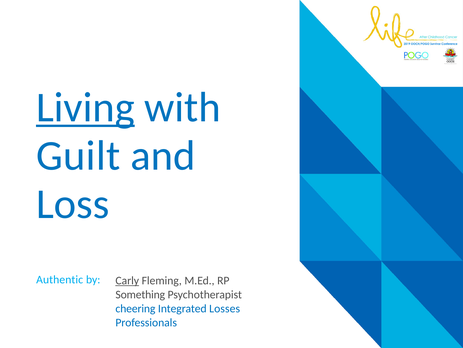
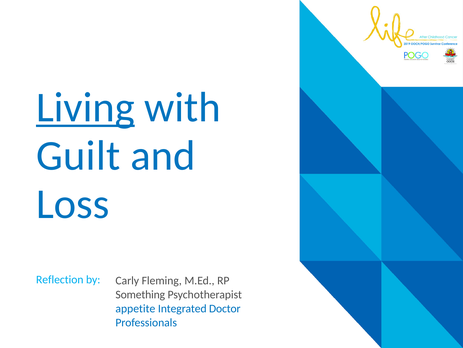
Authentic: Authentic -> Reflection (60, 279)
Carly underline: present -> none (127, 280)
cheering: cheering -> appetite (135, 308)
Losses: Losses -> Doctor (225, 308)
